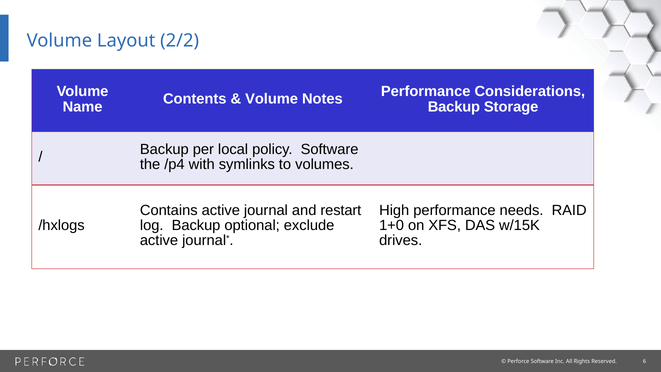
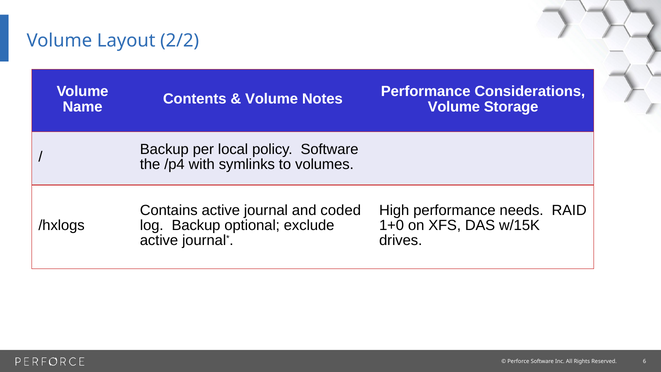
Backup: Backup -> Volume (454, 107)
restart: restart -> coded (341, 210)
